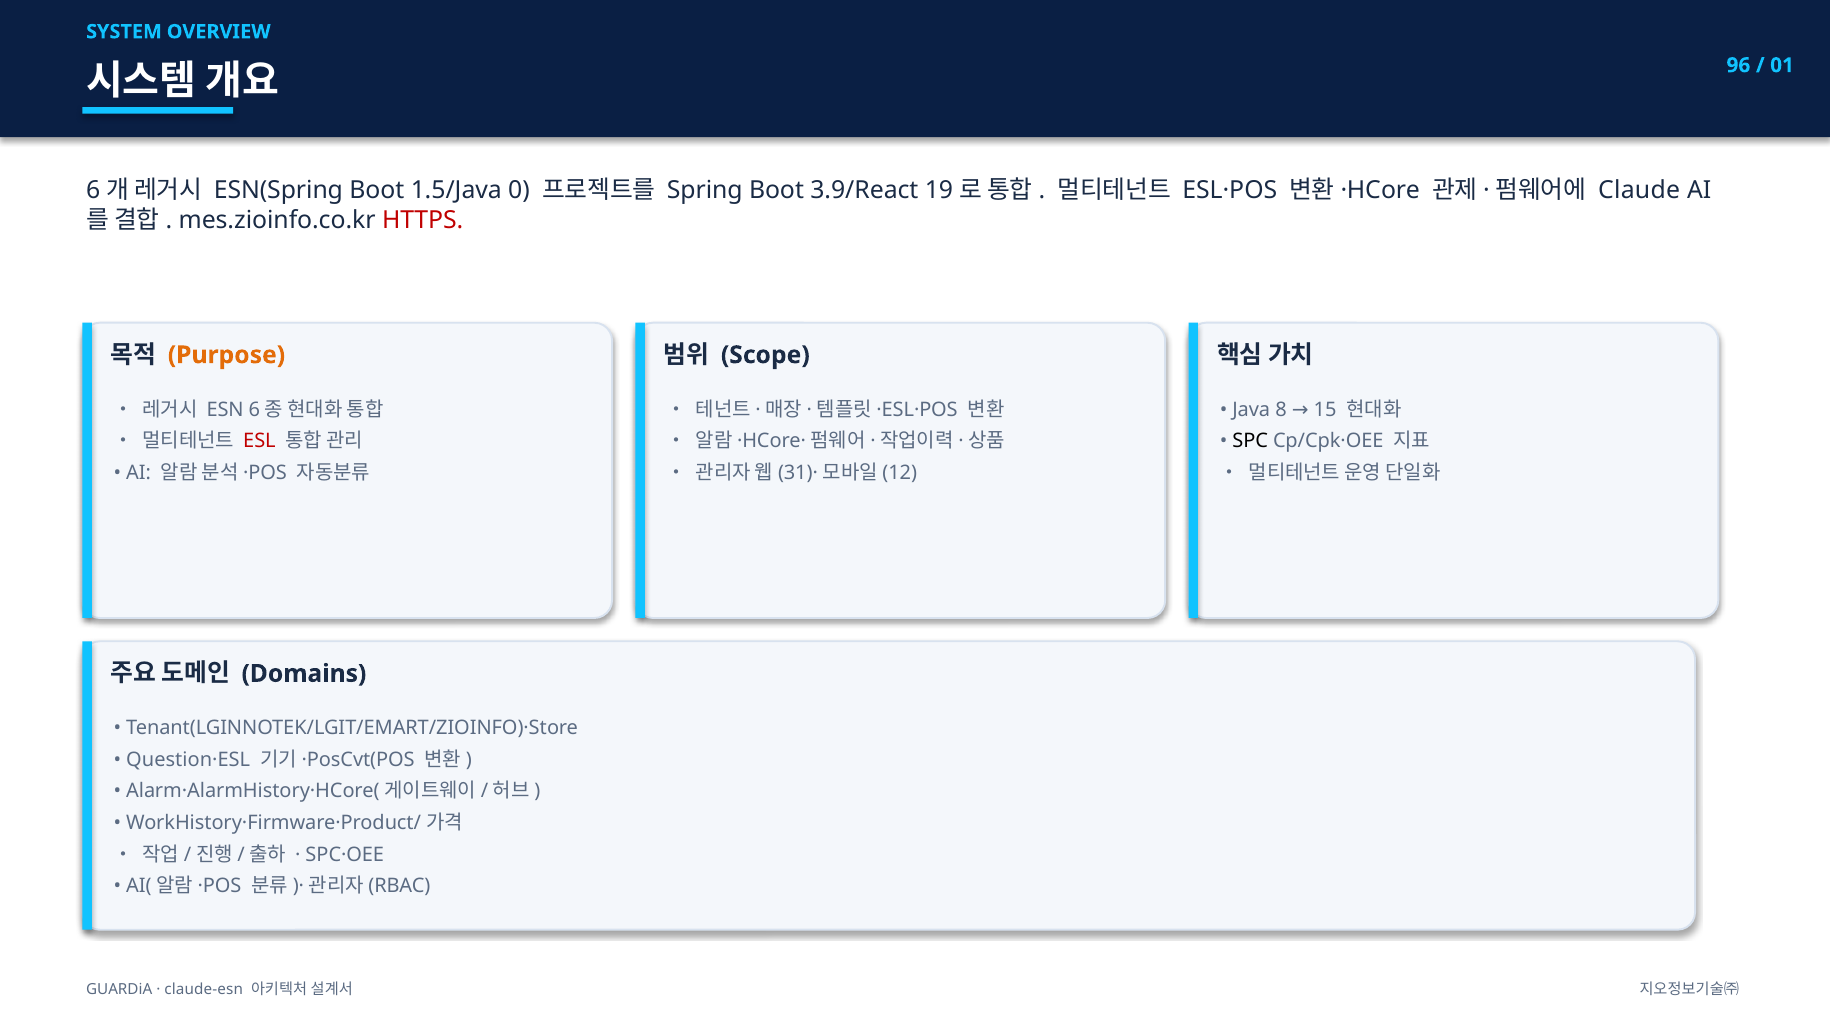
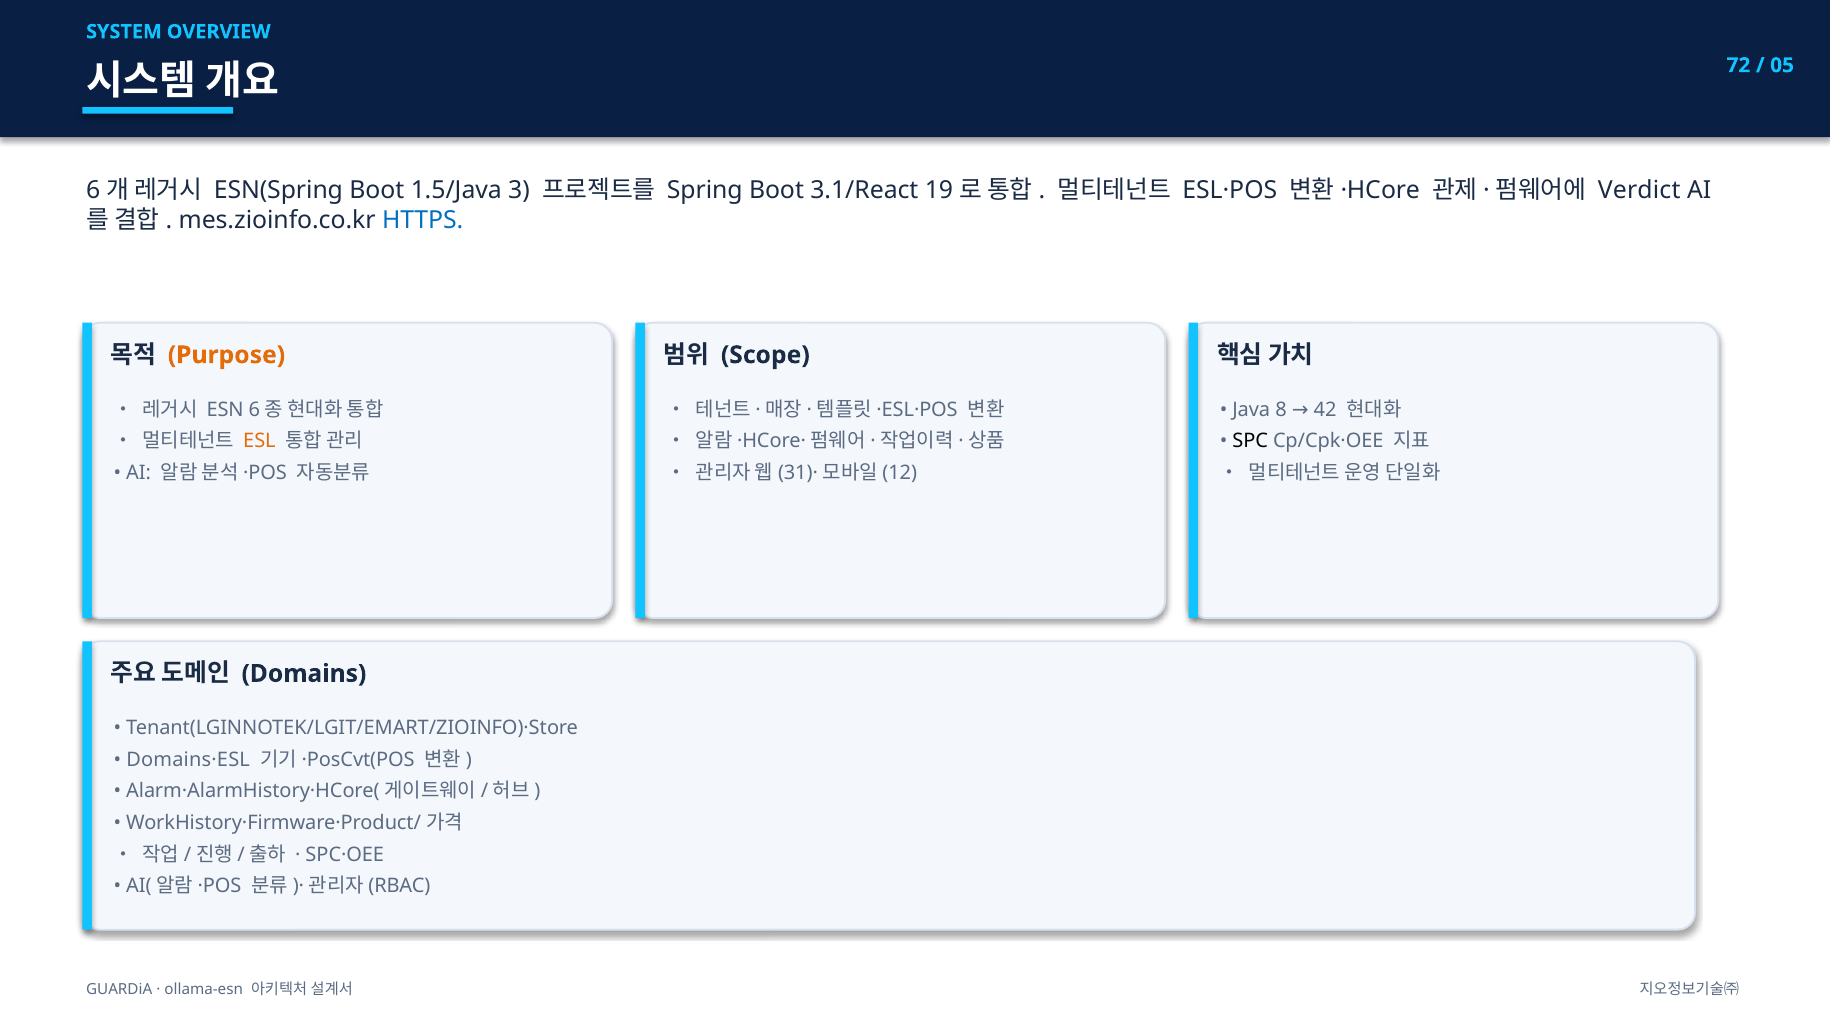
96: 96 -> 72 (1738, 65)
01: 01 -> 05 (1782, 65)
0: 0 -> 3 (519, 190)
3.9/React: 3.9/React -> 3.1/React (864, 190)
Claude: Claude -> Verdict (1639, 190)
HTTPS colour: red -> blue (423, 220)
15: 15 -> 42 (1325, 409)
ESL colour: red -> orange (259, 441)
Question·ESL: Question·ESL -> Domains·ESL (188, 759)
claude-esn: claude-esn -> ollama-esn (204, 989)
